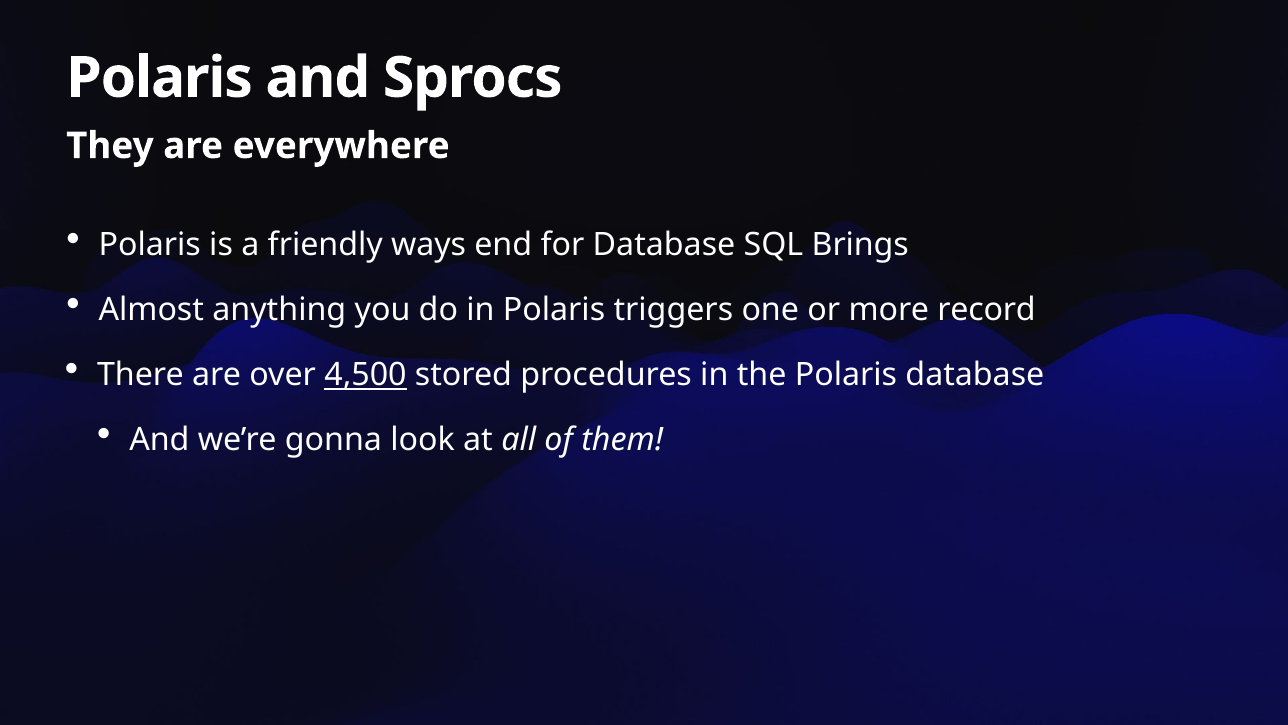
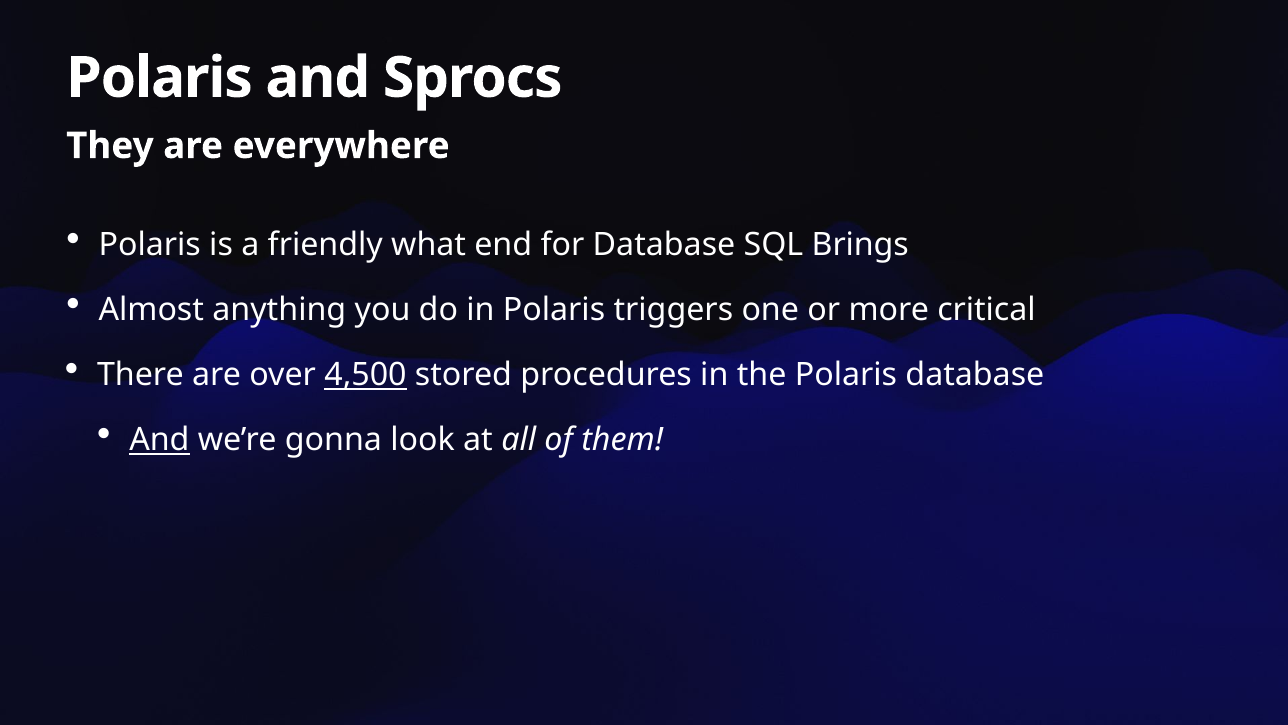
ways: ways -> what (429, 244)
record: record -> critical (986, 309)
And underline: none -> present (159, 440)
